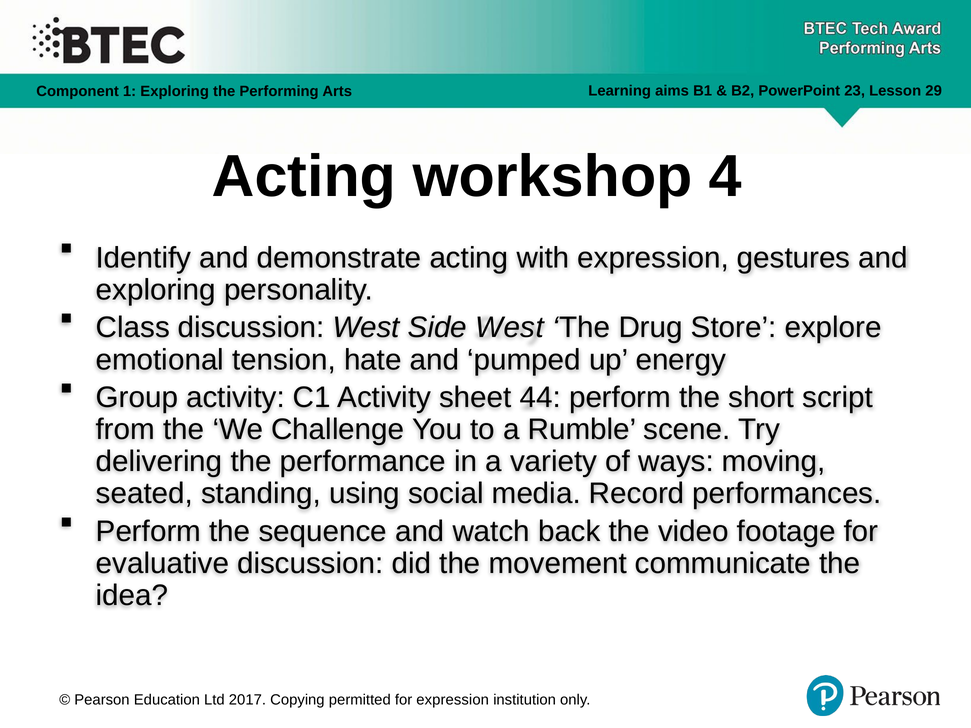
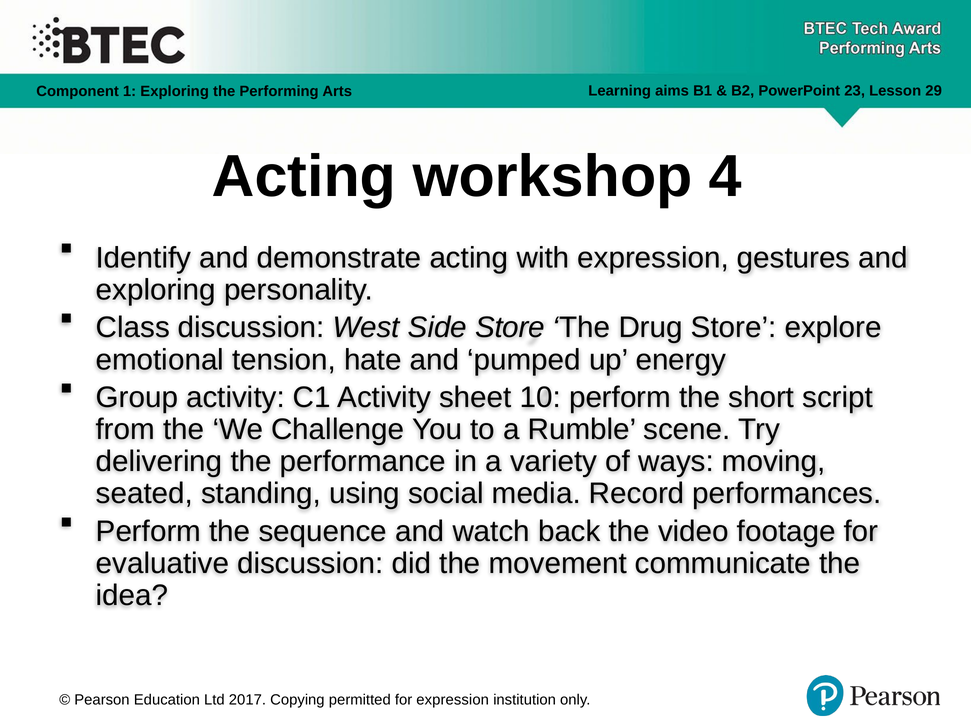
Side West: West -> Store (510, 328)
44: 44 -> 10 (540, 398)
